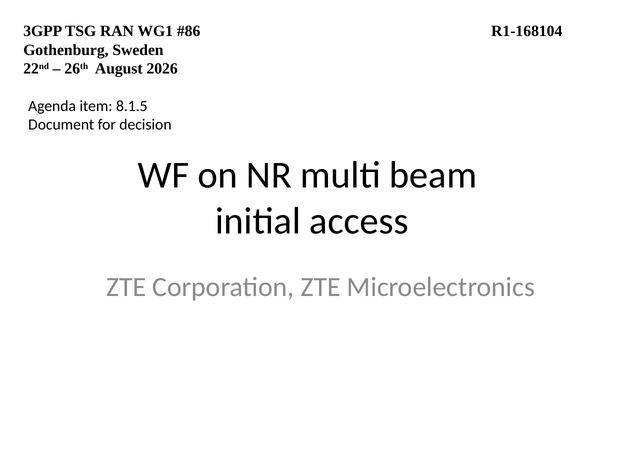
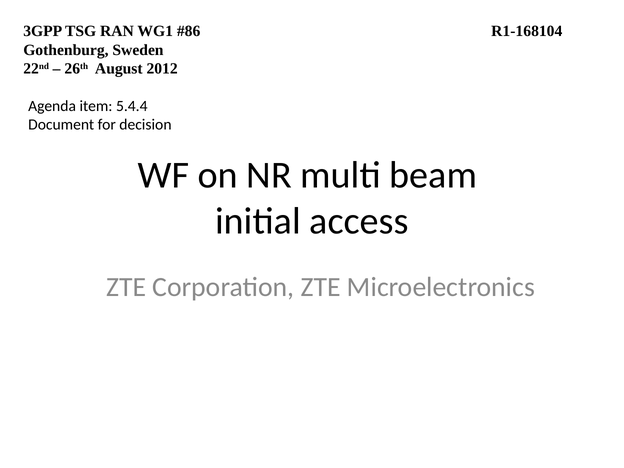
2026: 2026 -> 2012 (162, 69)
8.1.5: 8.1.5 -> 5.4.4 (132, 106)
